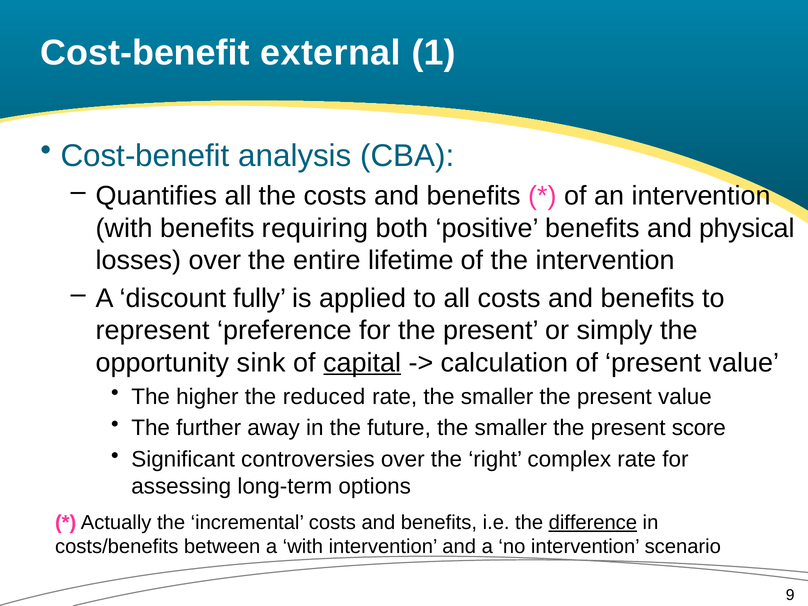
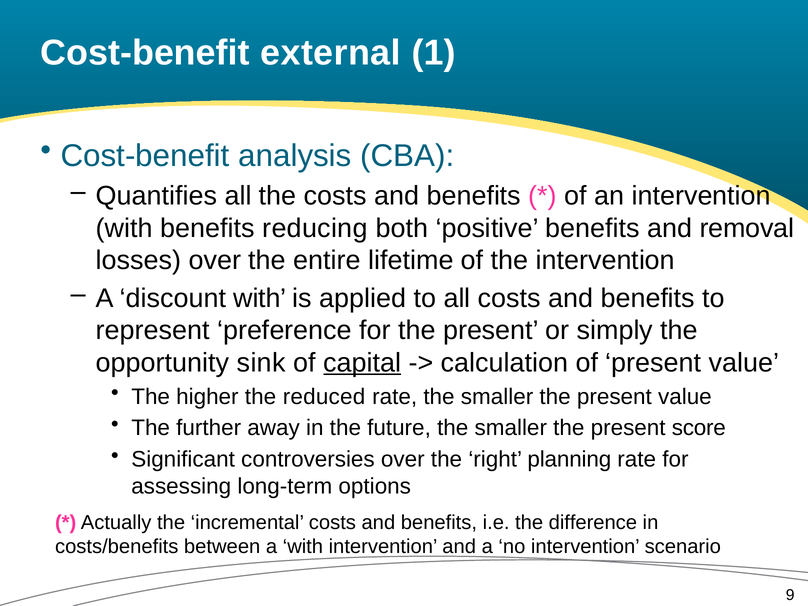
requiring: requiring -> reducing (315, 228)
physical: physical -> removal (747, 228)
discount fully: fully -> with (260, 298)
complex: complex -> planning (569, 459)
difference underline: present -> none (593, 522)
